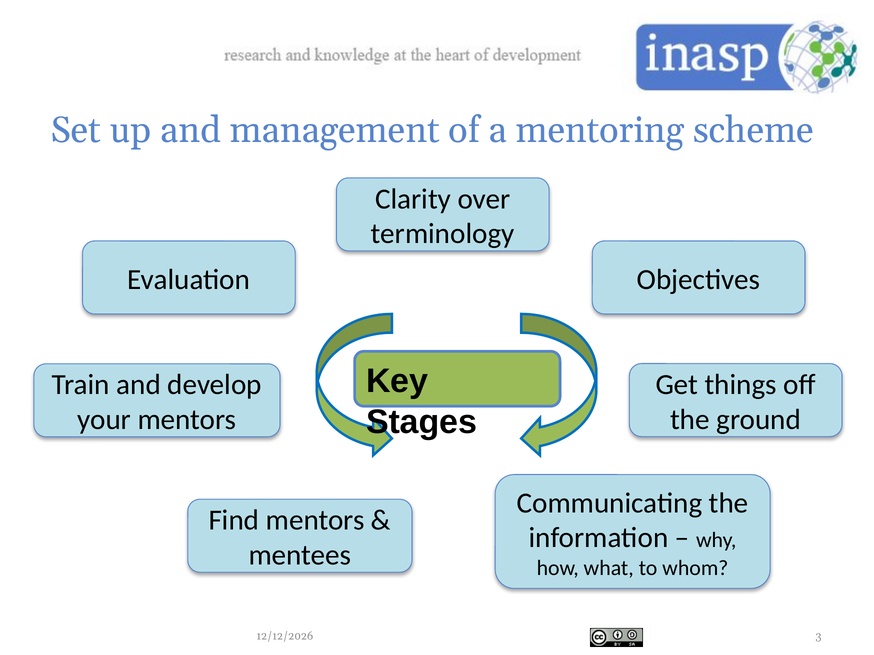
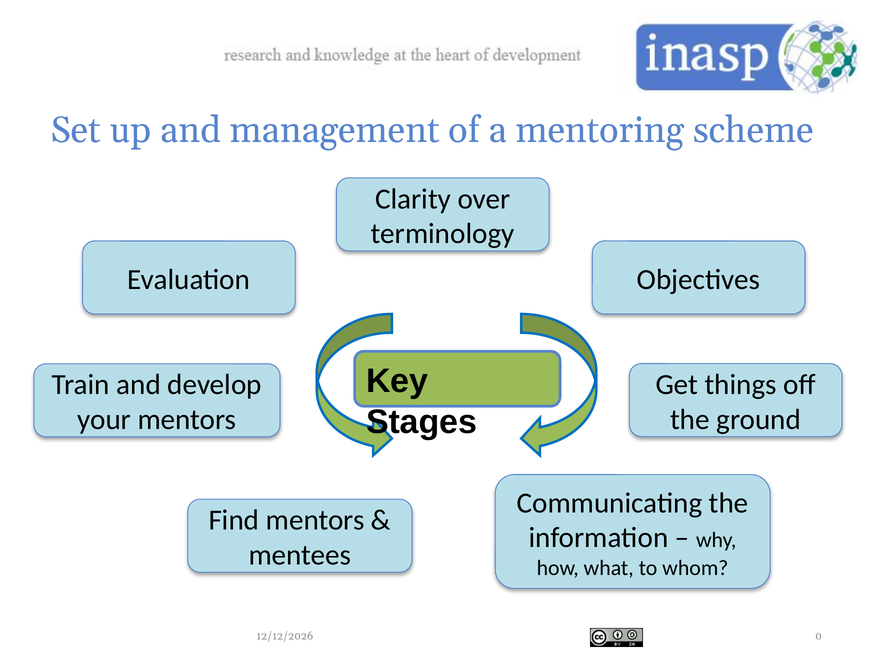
3: 3 -> 0 (819, 636)
